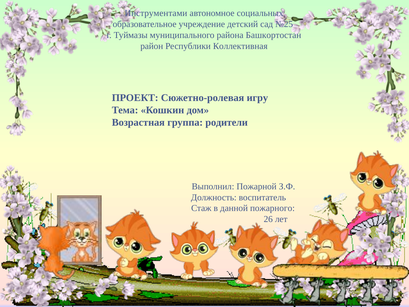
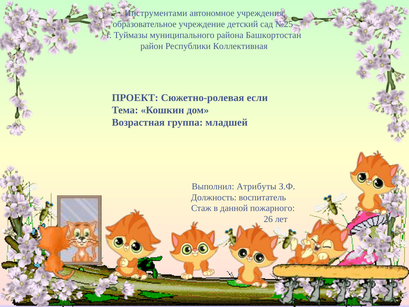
социальных: социальных -> учреждения (260, 13)
игру: игру -> если (257, 98)
родители: родители -> младшей (227, 122)
Пожарной: Пожарной -> Атрибуты (257, 186)
